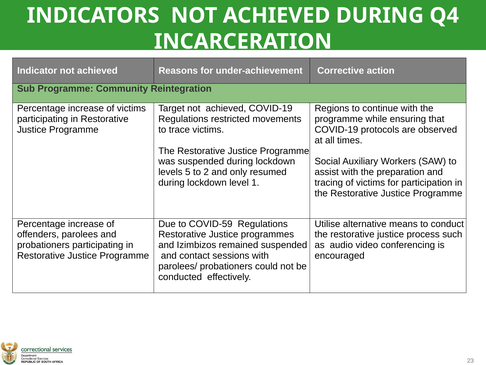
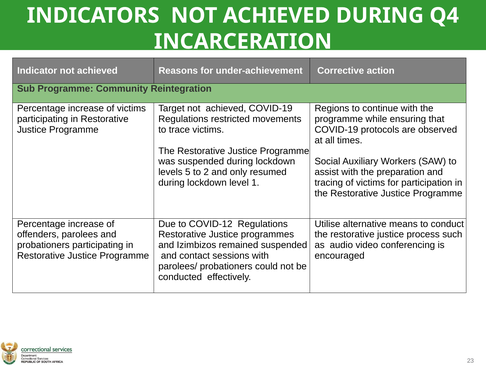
COVID-59: COVID-59 -> COVID-12 (211, 224)
